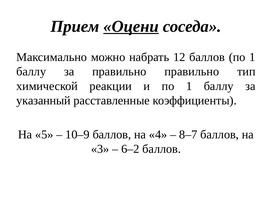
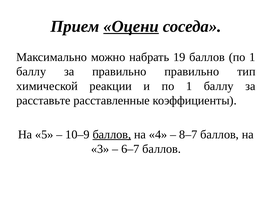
12: 12 -> 19 (179, 57)
указанный: указанный -> расставьте (43, 101)
баллов underline: none -> present (112, 134)
6–2: 6–2 -> 6–7 (130, 149)
